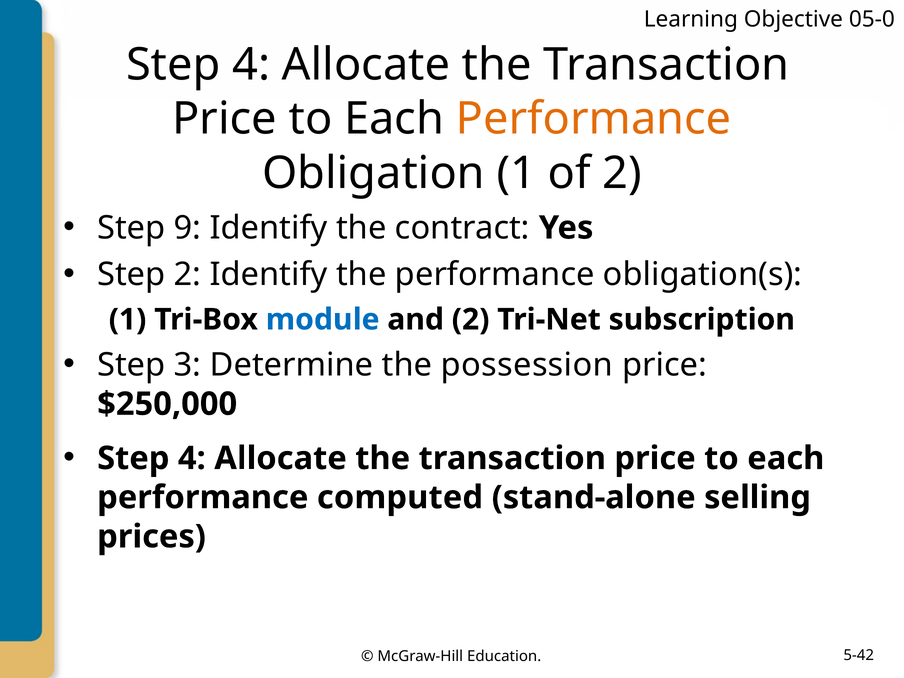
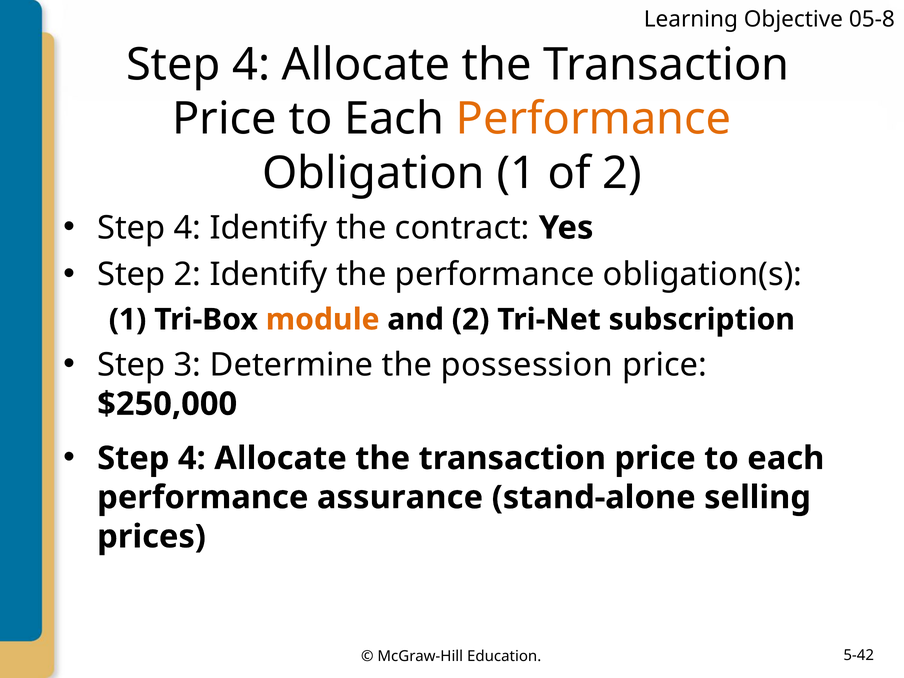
05-0: 05-0 -> 05-8 (872, 19)
9: 9 -> 4 (188, 228)
module colour: blue -> orange (323, 320)
computed: computed -> assurance (400, 497)
